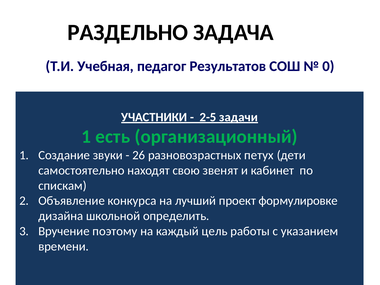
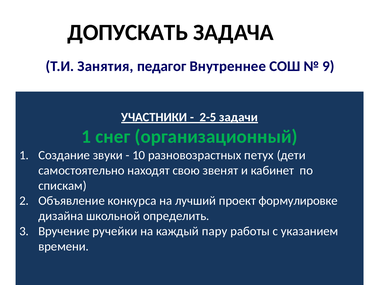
РАЗДЕЛЬНО: РАЗДЕЛЬНО -> ДОПУСКАТЬ (128, 32)
Учебная: Учебная -> Занятия (105, 66)
Результатов: Результатов -> Внутреннее (228, 66)
0: 0 -> 9 (328, 66)
есть: есть -> снег (113, 137)
26: 26 -> 10 (139, 155)
поэтому: поэтому -> ручейки (115, 231)
цель: цель -> пару (215, 231)
